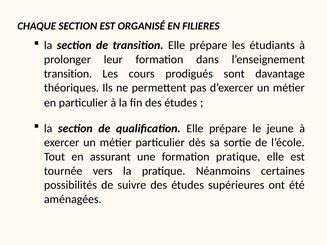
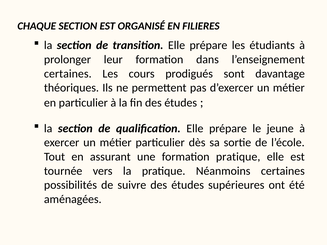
transition: transition -> certaines (68, 74)
